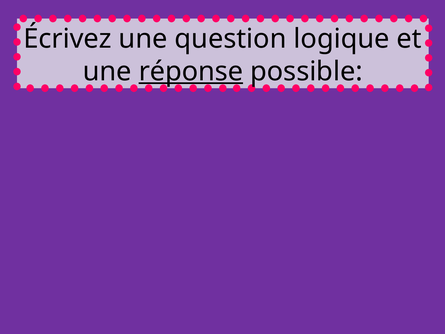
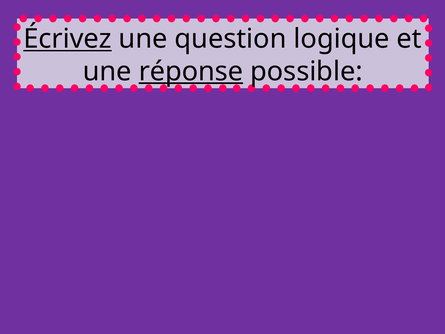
Écrivez underline: none -> present (67, 39)
